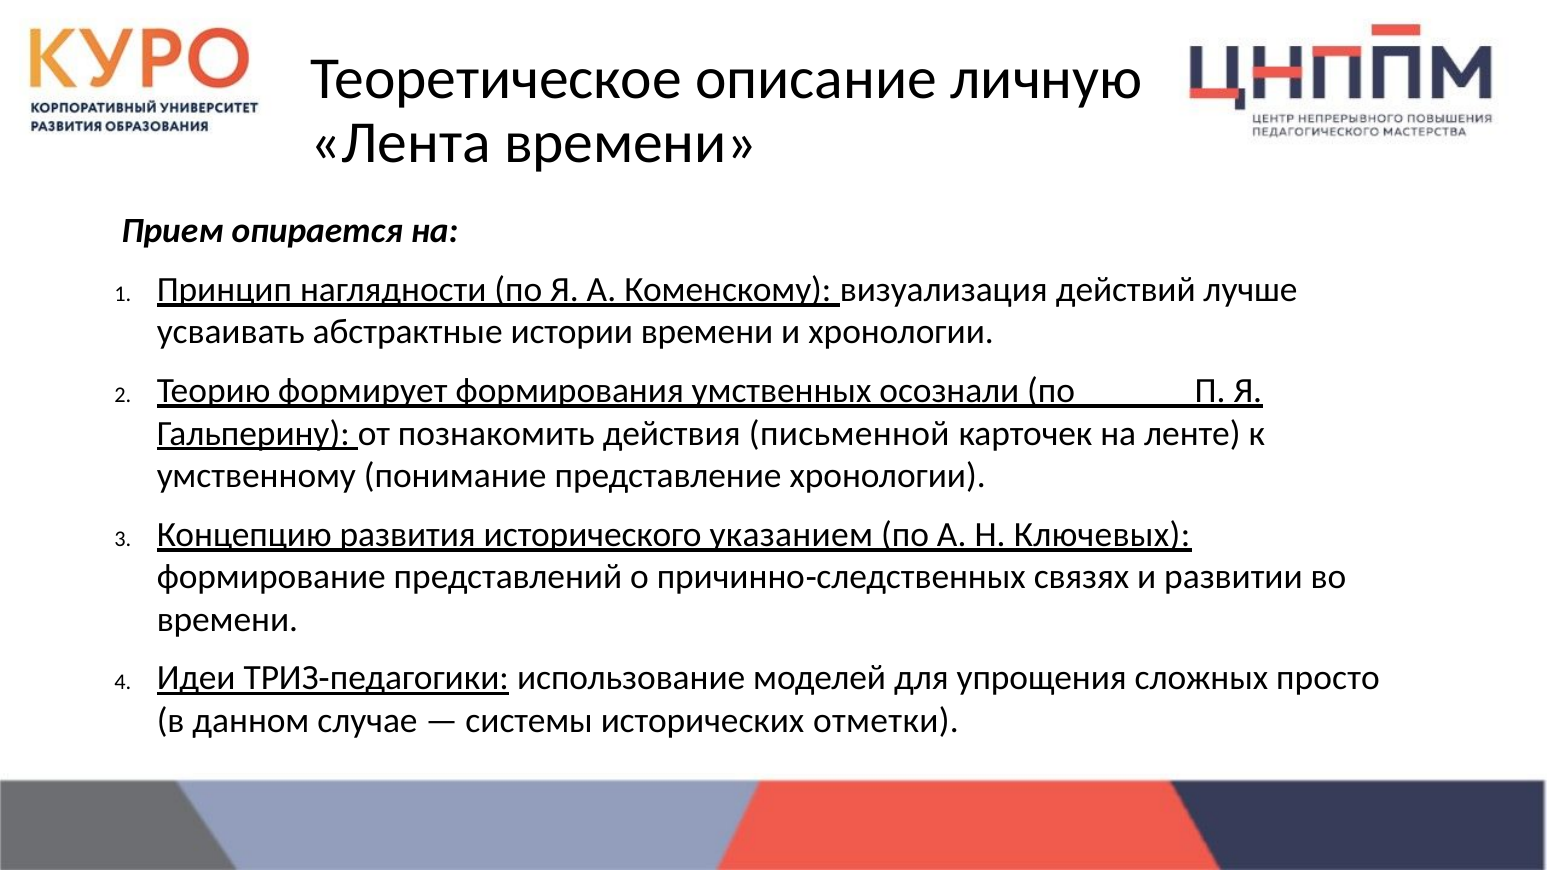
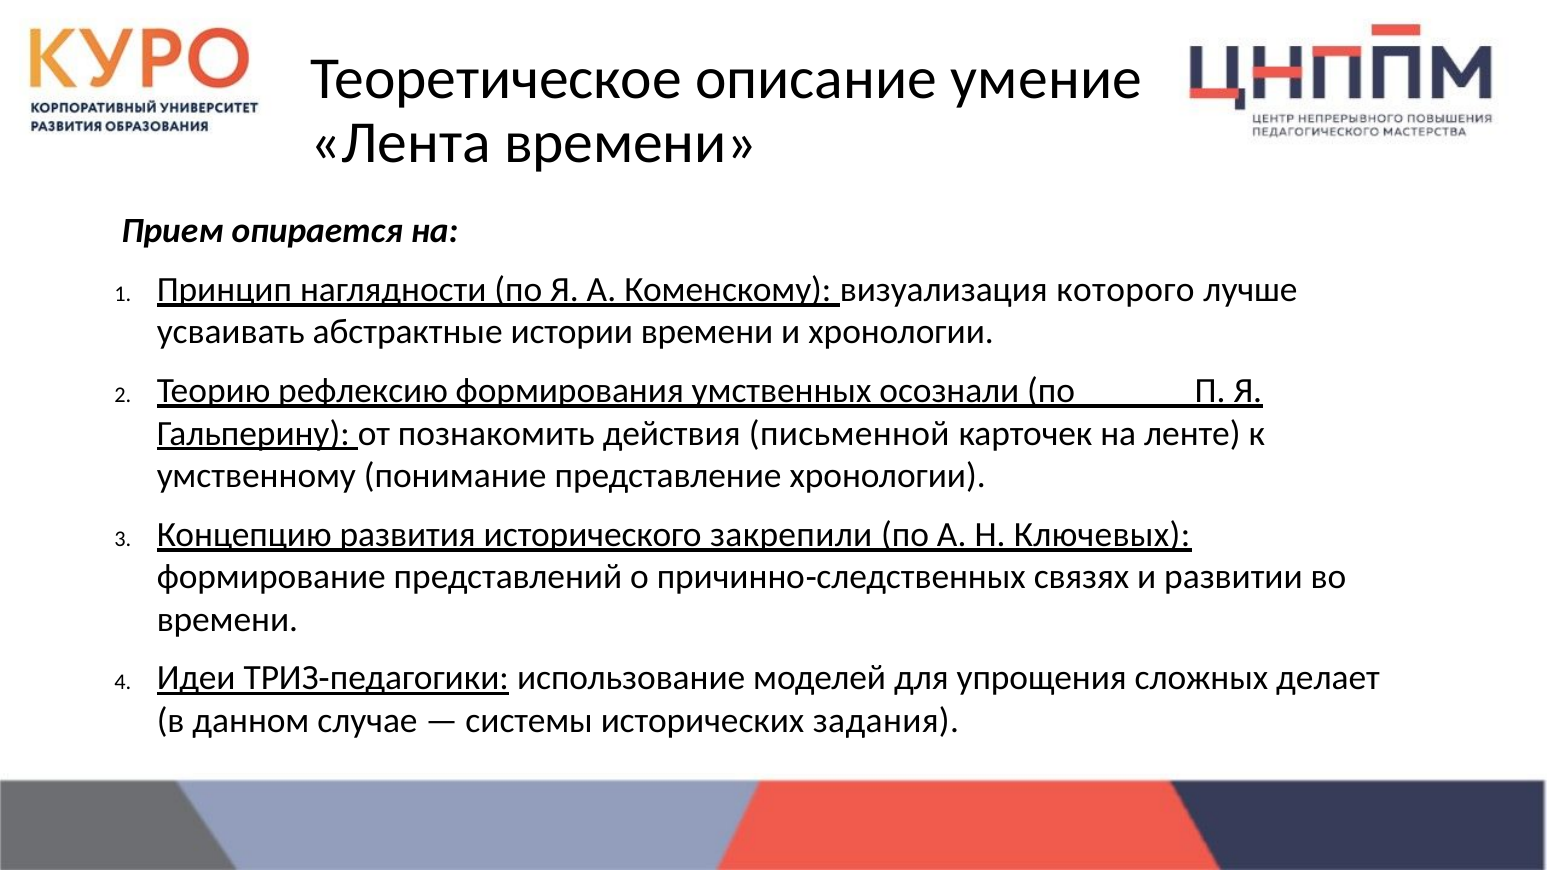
личную: личную -> умение (1046, 78)
действий: действий -> которого (1126, 290)
формирует: формирует -> рефлексию (363, 391)
указанием: указанием -> закрепили (791, 535)
просто: просто -> делает (1328, 678)
отметки: отметки -> задания (886, 721)
